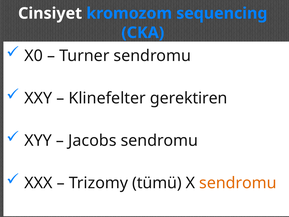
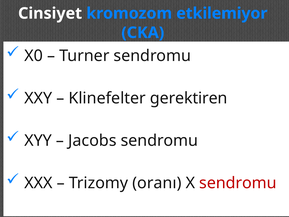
sequencing: sequencing -> etkilemiyor (222, 13)
tümü: tümü -> oranı (157, 183)
sendromu colour: orange -> red (238, 183)
